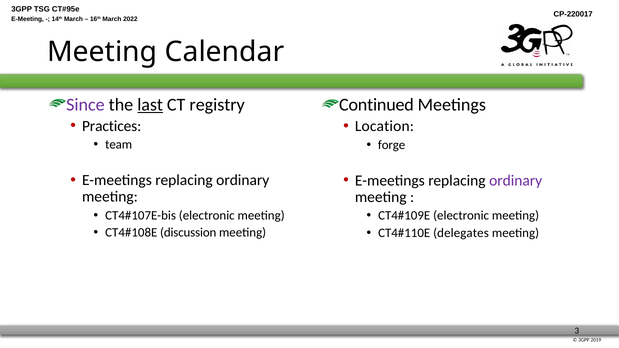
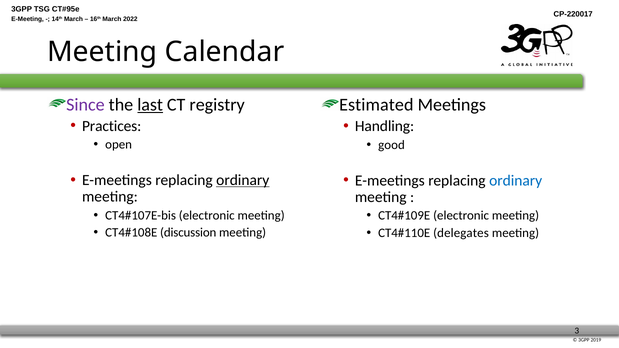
Continued: Continued -> Estimated (376, 105)
Location: Location -> Handling (385, 126)
team: team -> open (119, 145)
forge: forge -> good (391, 145)
ordinary underline: none -> present (243, 180)
ordinary colour: purple -> blue (516, 181)
